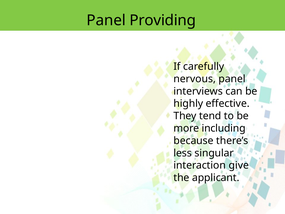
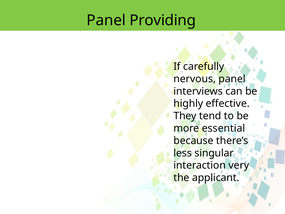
including: including -> essential (224, 128)
give: give -> very (239, 165)
